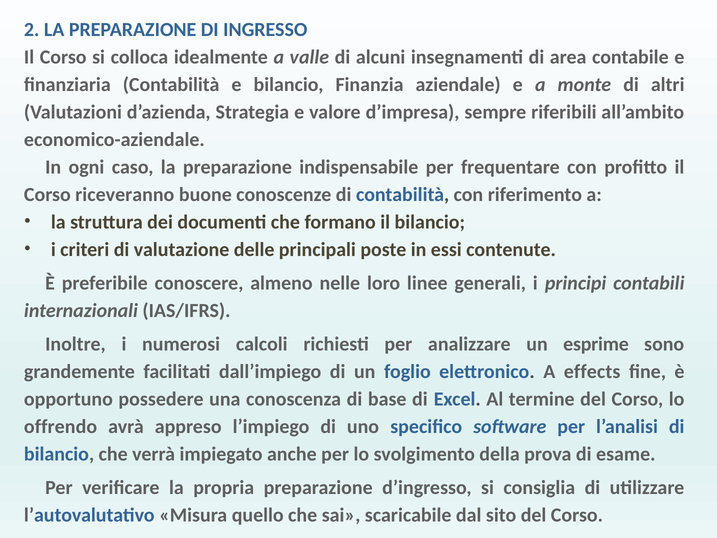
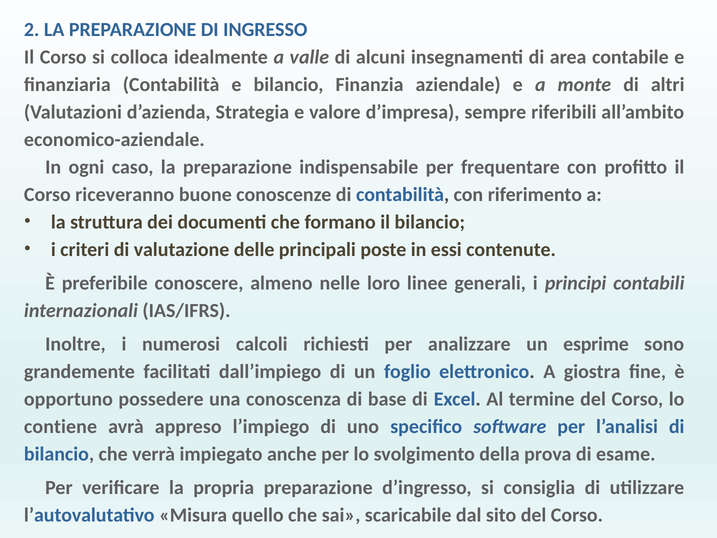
effects: effects -> giostra (592, 371)
offrendo: offrendo -> contiene (61, 426)
